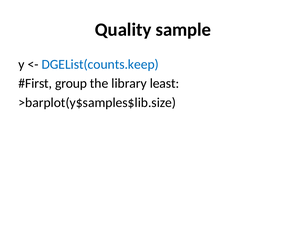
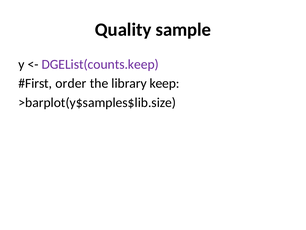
DGEList(counts.keep colour: blue -> purple (100, 64)
group: group -> order (71, 83)
least: least -> keep (164, 83)
